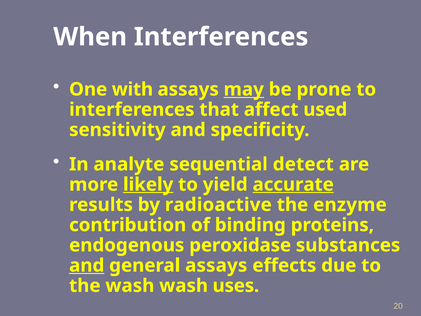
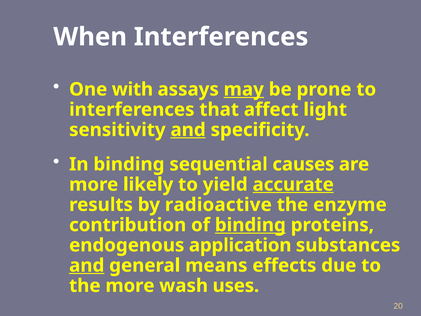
used: used -> light (325, 110)
and underline: none -> present (188, 130)
In analyte: analyte -> binding (129, 164)
detect: detect -> causes (303, 164)
likely underline: present -> none (148, 184)
binding underline: none -> present (250, 225)
peroxidase: peroxidase -> application (240, 245)
general assays: assays -> means (216, 265)
the wash: wash -> more (130, 286)
